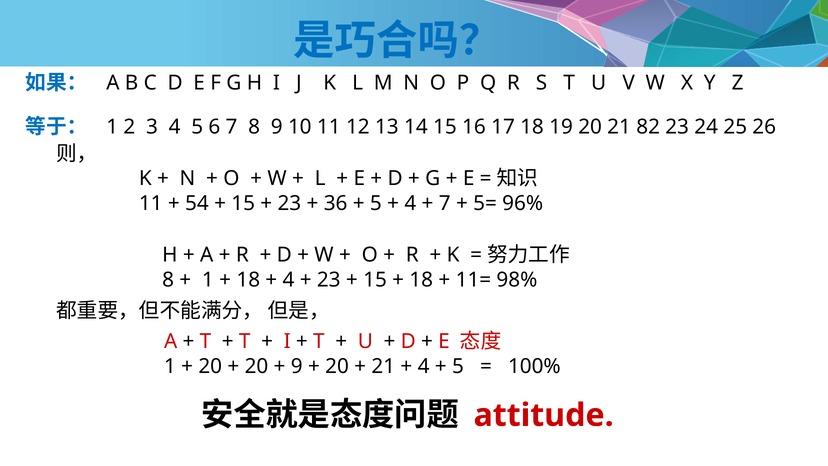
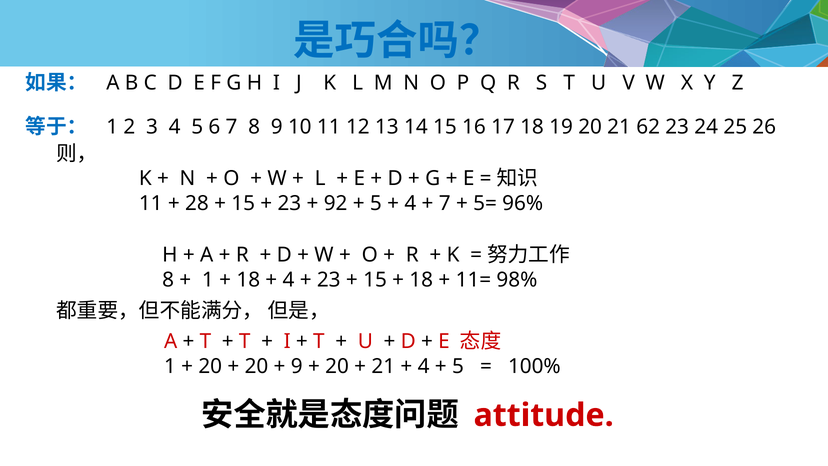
82: 82 -> 62 (648, 127)
54: 54 -> 28 (197, 203)
36: 36 -> 92 (336, 203)
